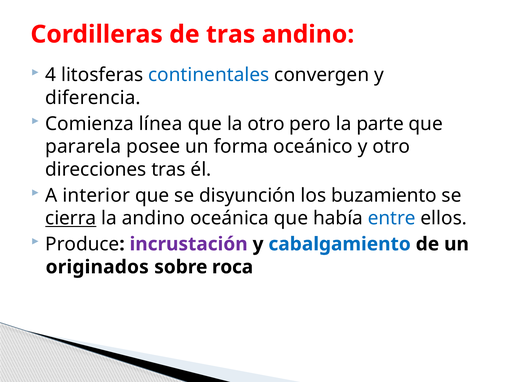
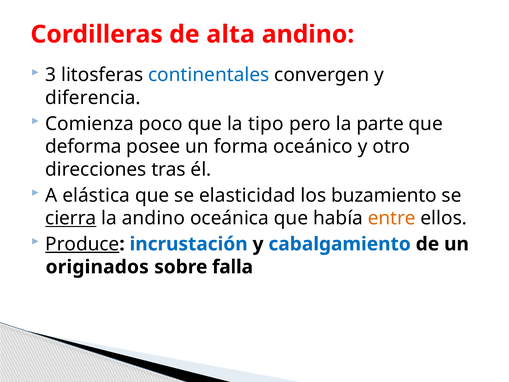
de tras: tras -> alta (231, 34)
4: 4 -> 3 (51, 75)
línea: línea -> poco (161, 124)
la otro: otro -> tipo (266, 124)
pararela: pararela -> deforma (83, 147)
interior: interior -> elástica (96, 195)
disyunción: disyunción -> elasticidad (247, 195)
entre colour: blue -> orange (392, 218)
Produce underline: none -> present (82, 244)
incrustación colour: purple -> blue (189, 244)
roca: roca -> falla (233, 267)
